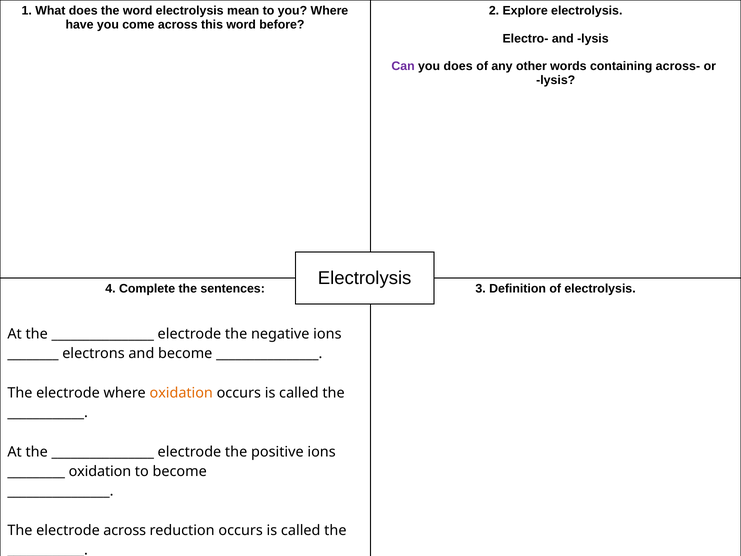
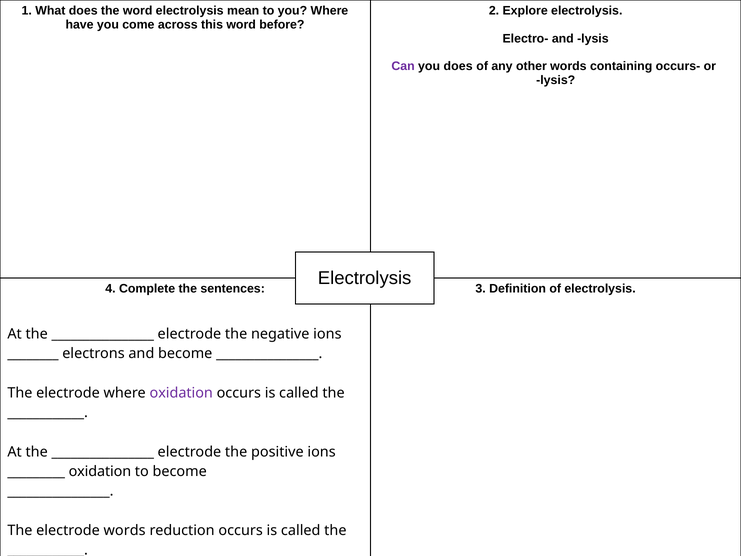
across-: across- -> occurs- (678, 66)
oxidation colour: orange -> purple (181, 393)
electrode across: across -> words (125, 530)
